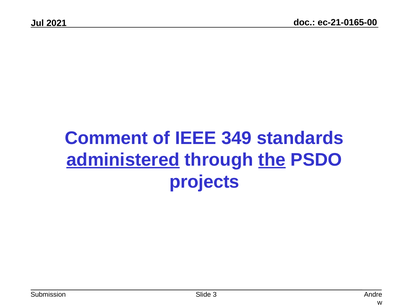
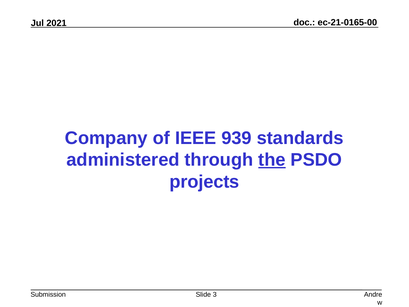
Comment: Comment -> Company (106, 138)
349: 349 -> 939 (237, 138)
administered underline: present -> none (123, 160)
